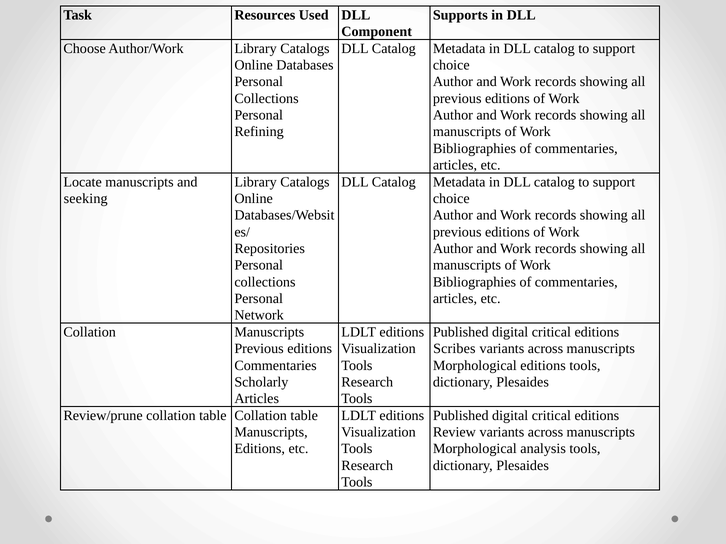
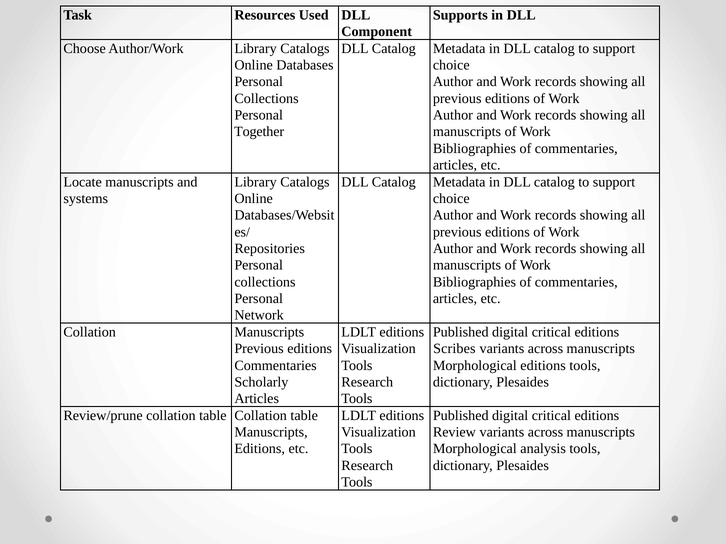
Refining: Refining -> Together (259, 132)
seeking: seeking -> systems (86, 199)
